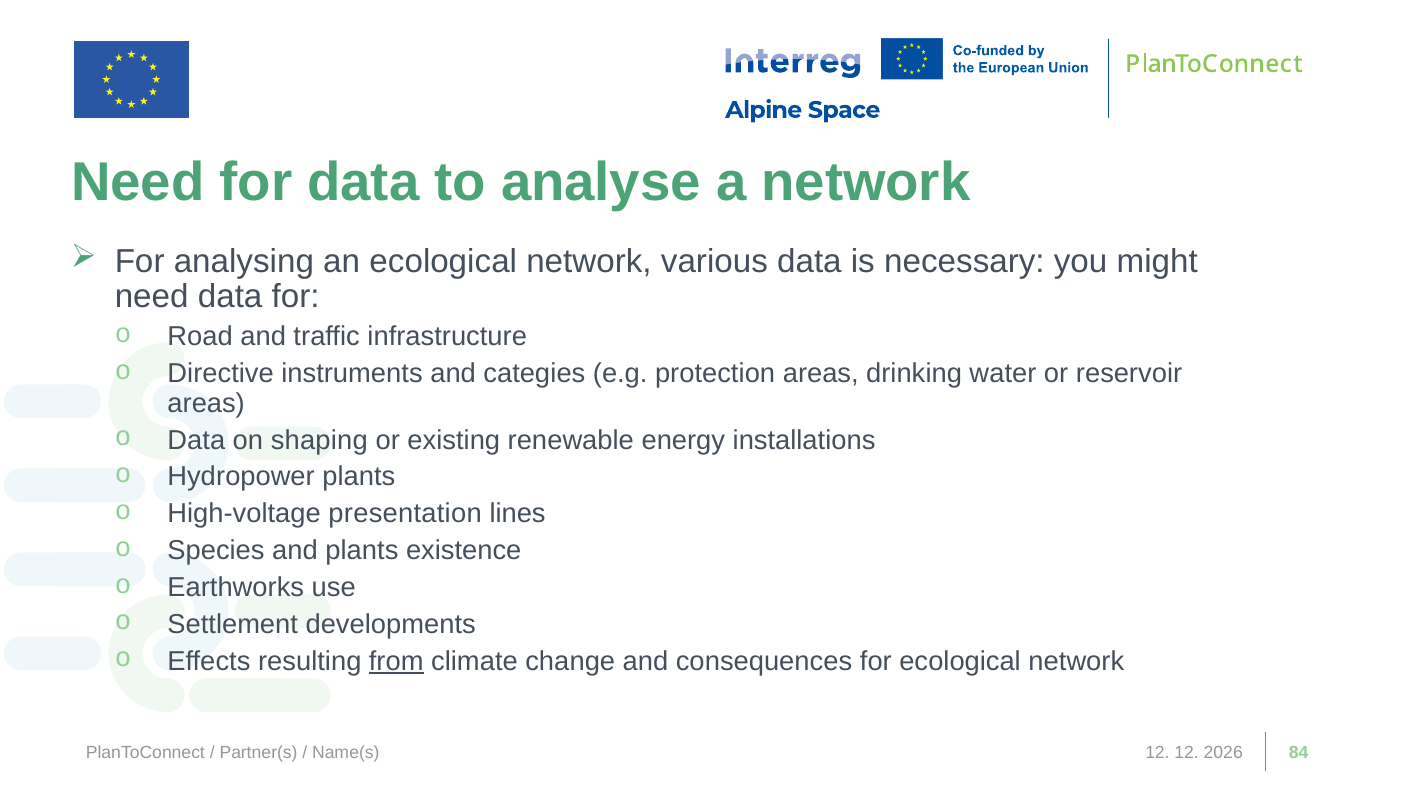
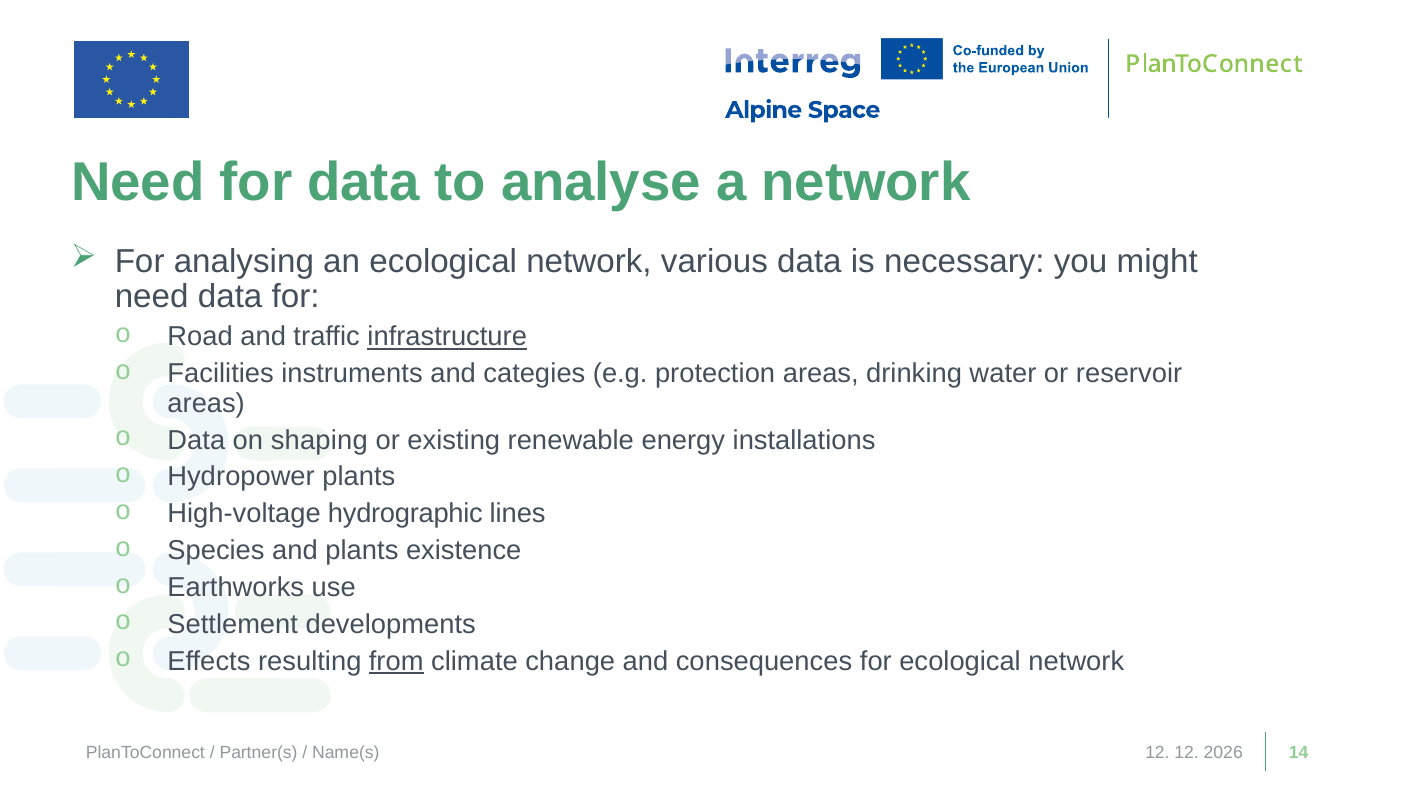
infrastructure underline: none -> present (447, 337)
Directive: Directive -> Facilities (221, 374)
presentation: presentation -> hydrographic (405, 514)
84: 84 -> 14 (1299, 753)
